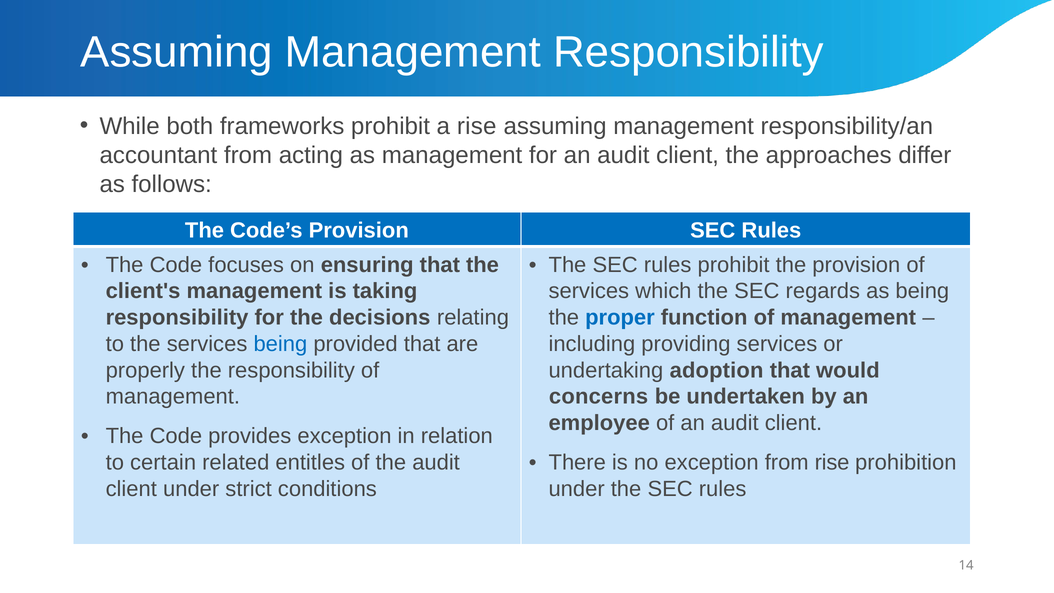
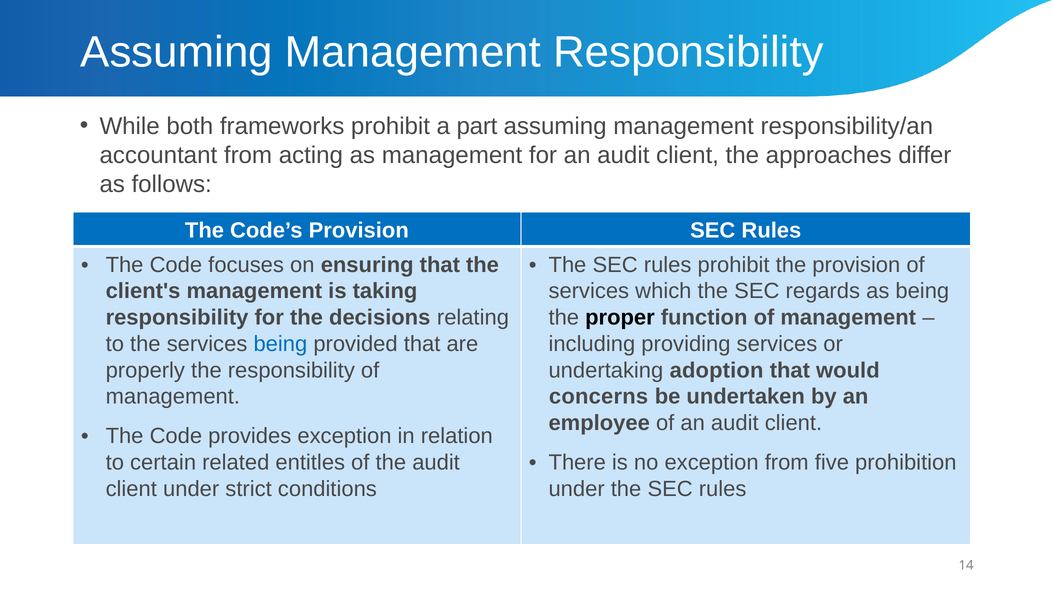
a rise: rise -> part (477, 126)
proper colour: blue -> black (620, 318)
from rise: rise -> five (832, 463)
